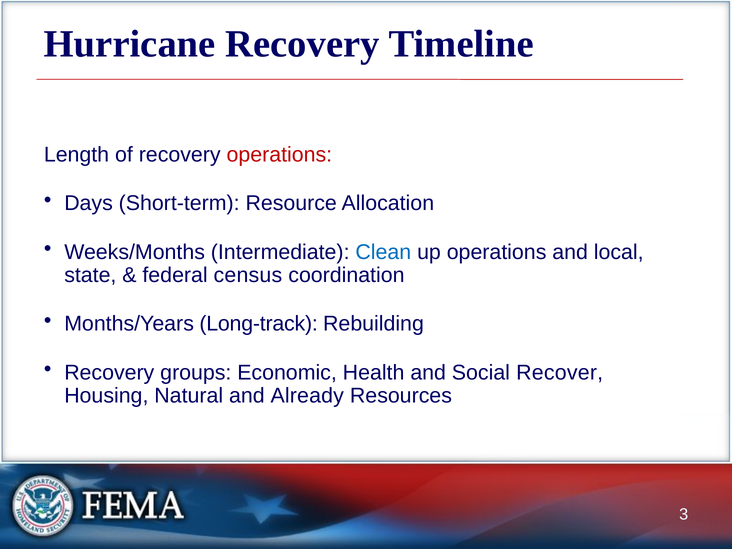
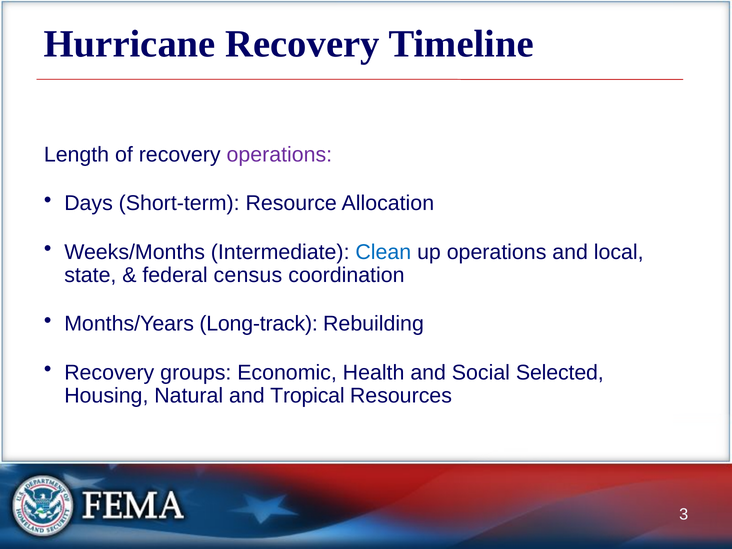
operations colour: red -> purple (279, 155)
Recover: Recover -> Selected (560, 372)
Already: Already -> Tropical (307, 396)
